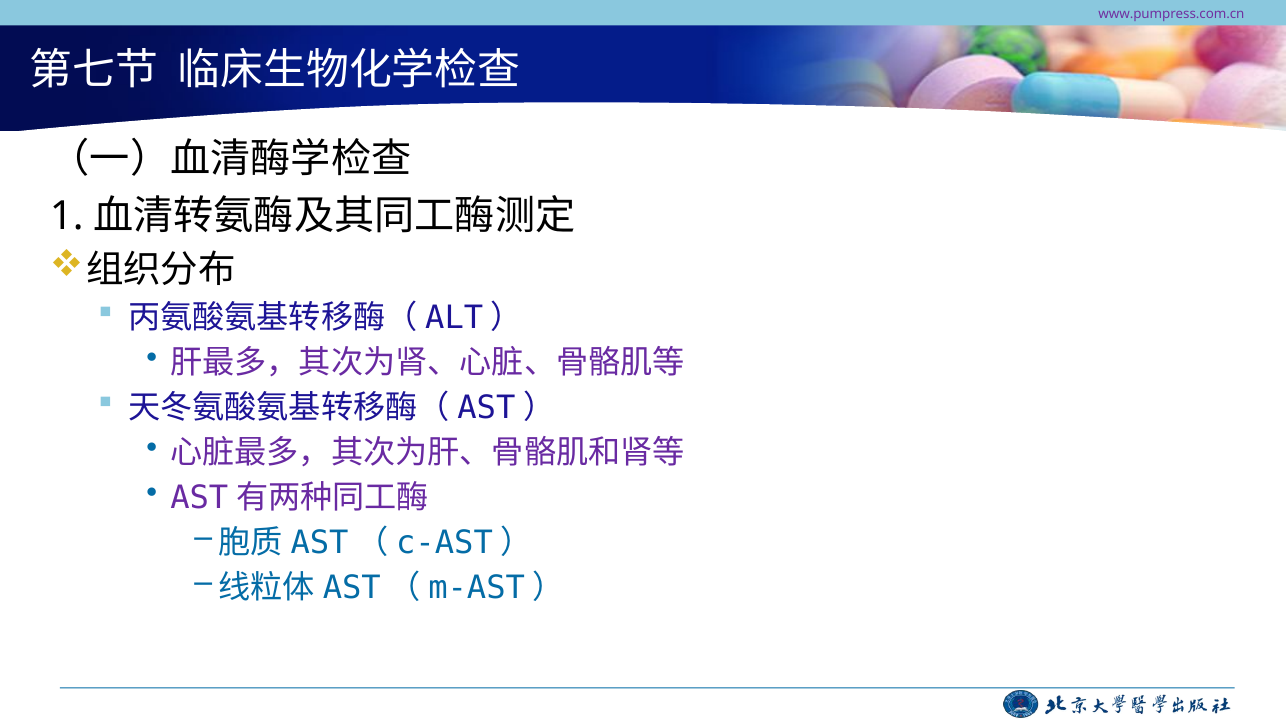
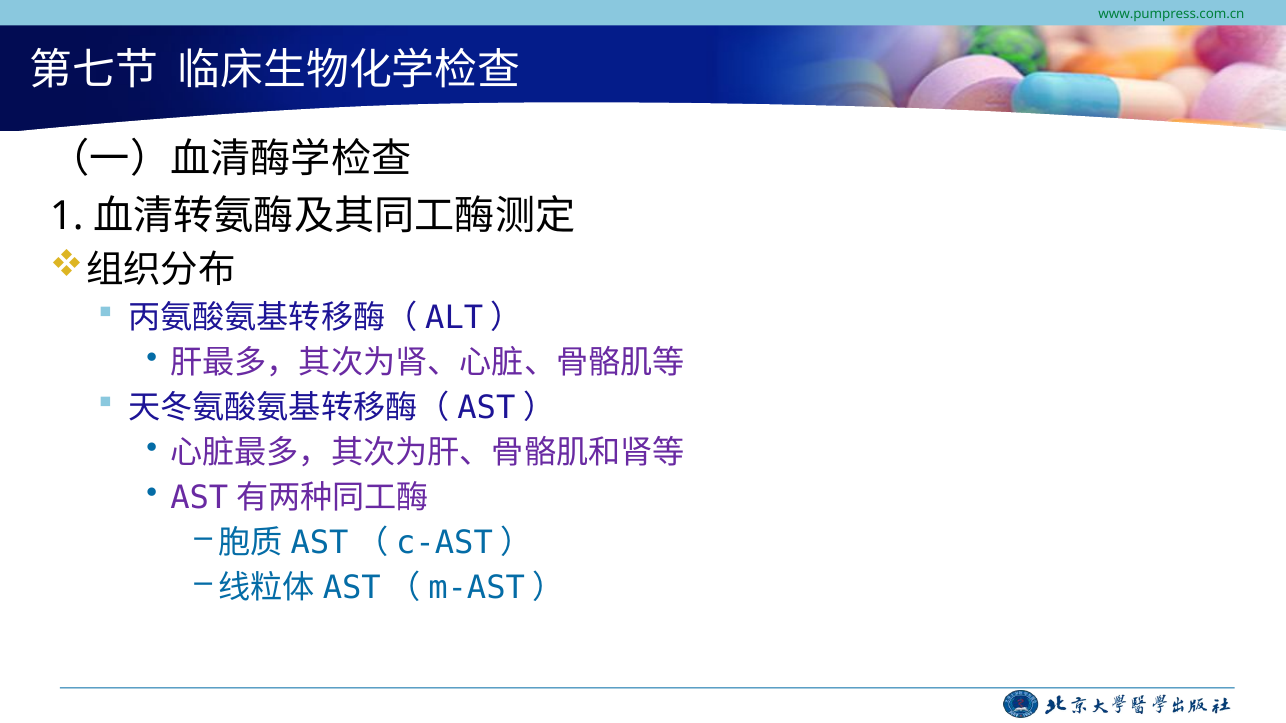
www.pumpress.com.cn colour: purple -> green (1171, 14)
